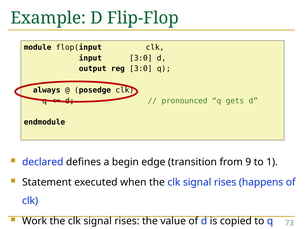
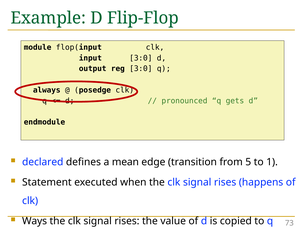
begin: begin -> mean (125, 162)
9: 9 -> 5 (248, 162)
Work: Work -> Ways (35, 221)
